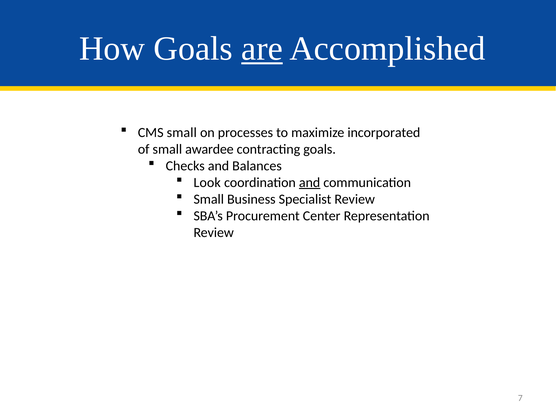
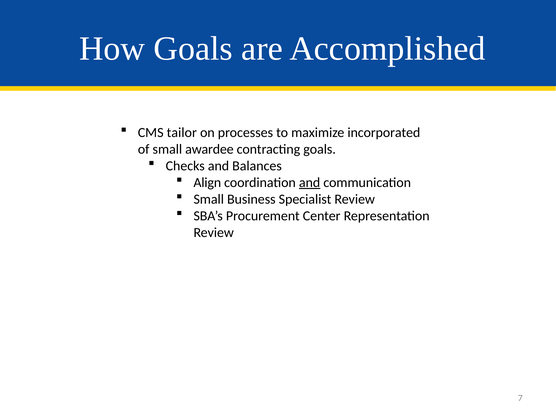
are underline: present -> none (262, 49)
CMS small: small -> tailor (182, 132)
Look: Look -> Align (207, 183)
